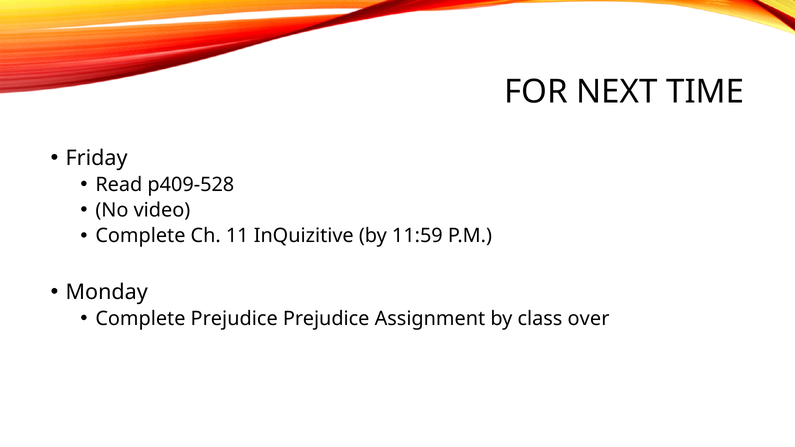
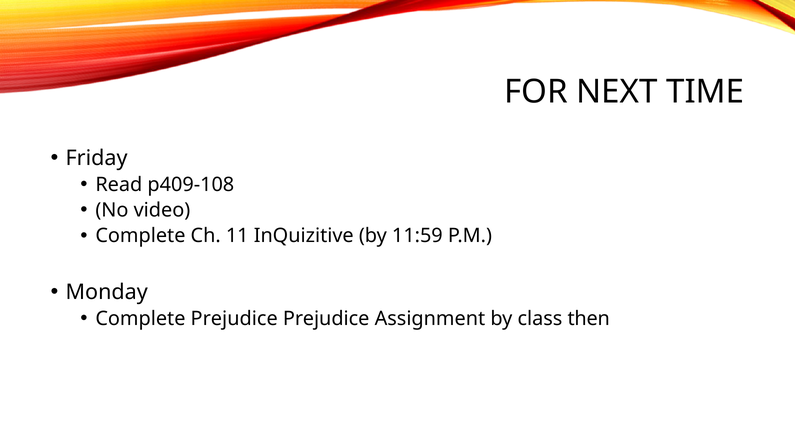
p409-528: p409-528 -> p409-108 (191, 185)
over: over -> then (589, 319)
